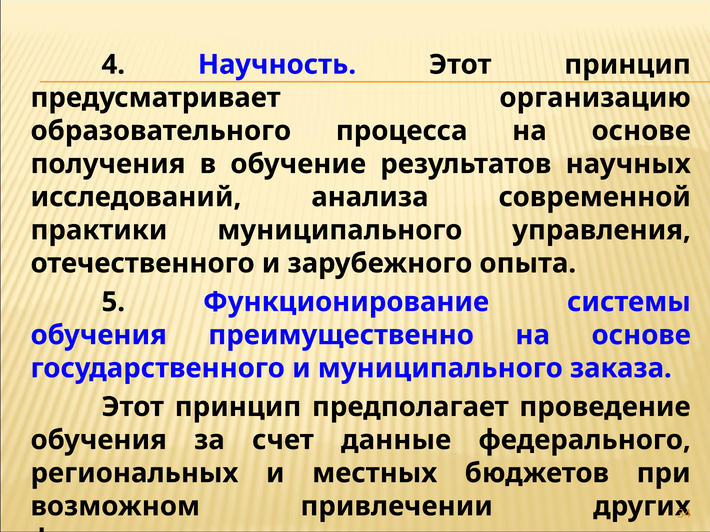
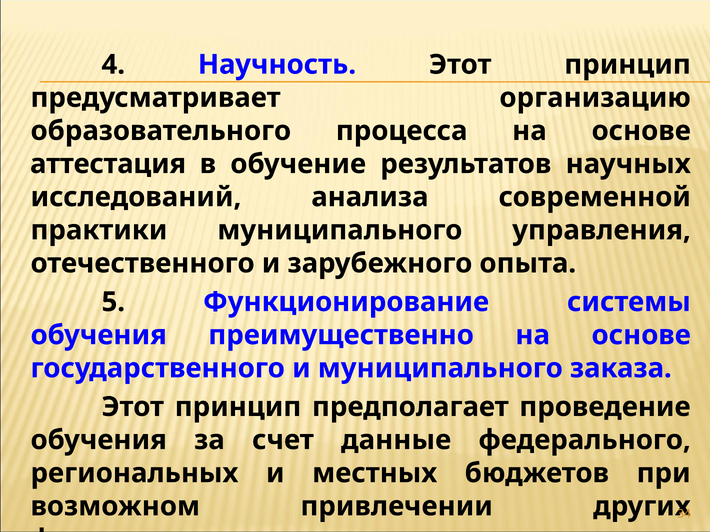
получения: получения -> аттестация (108, 164)
